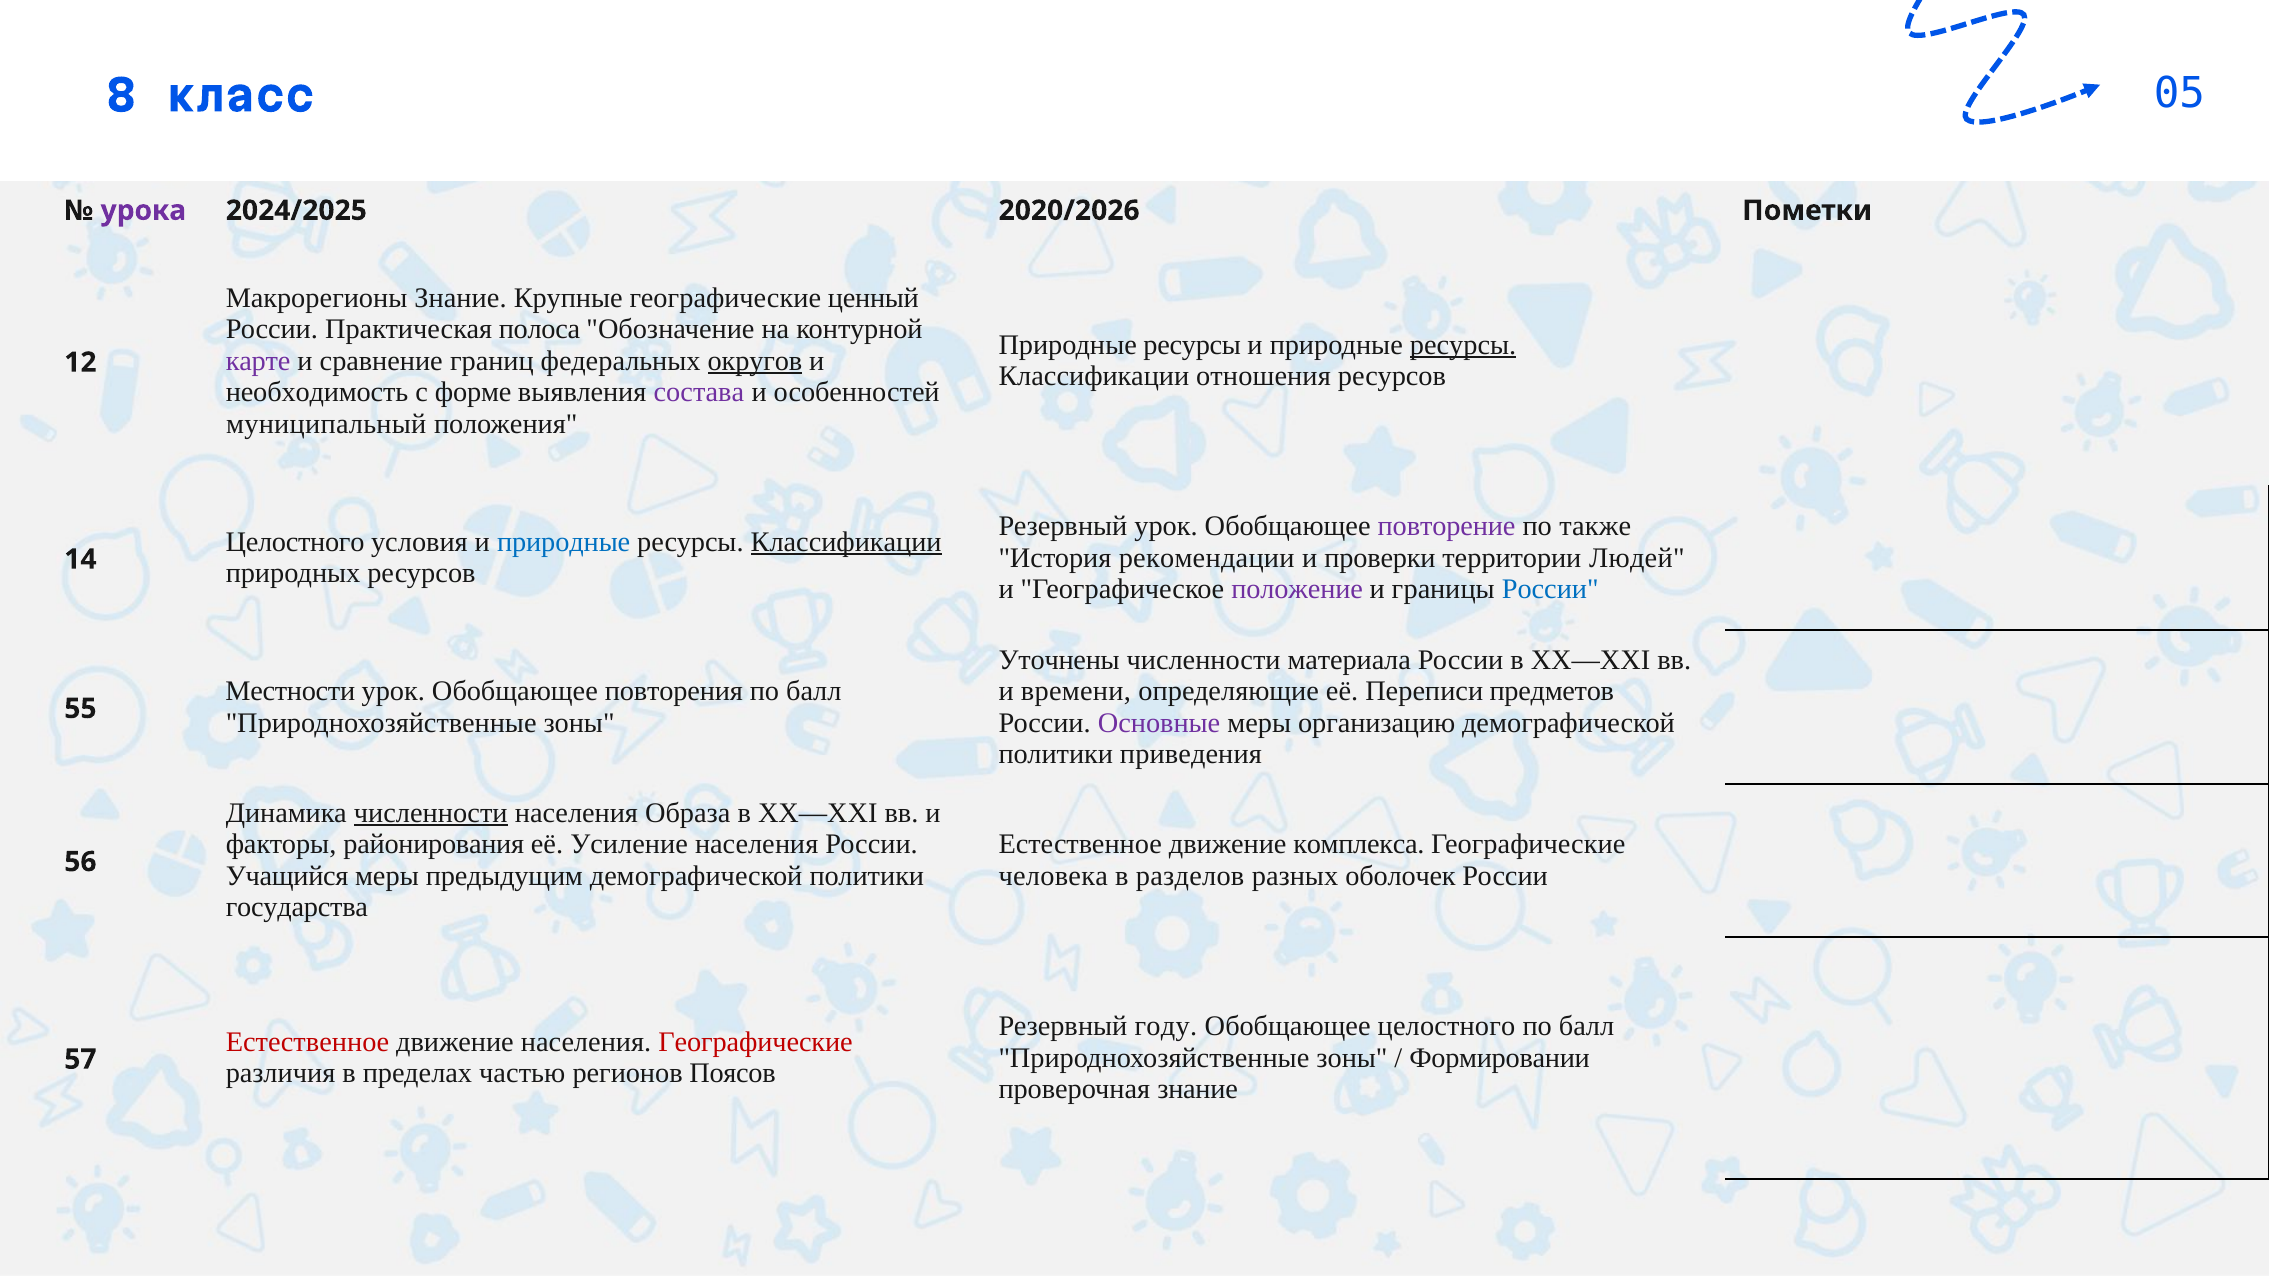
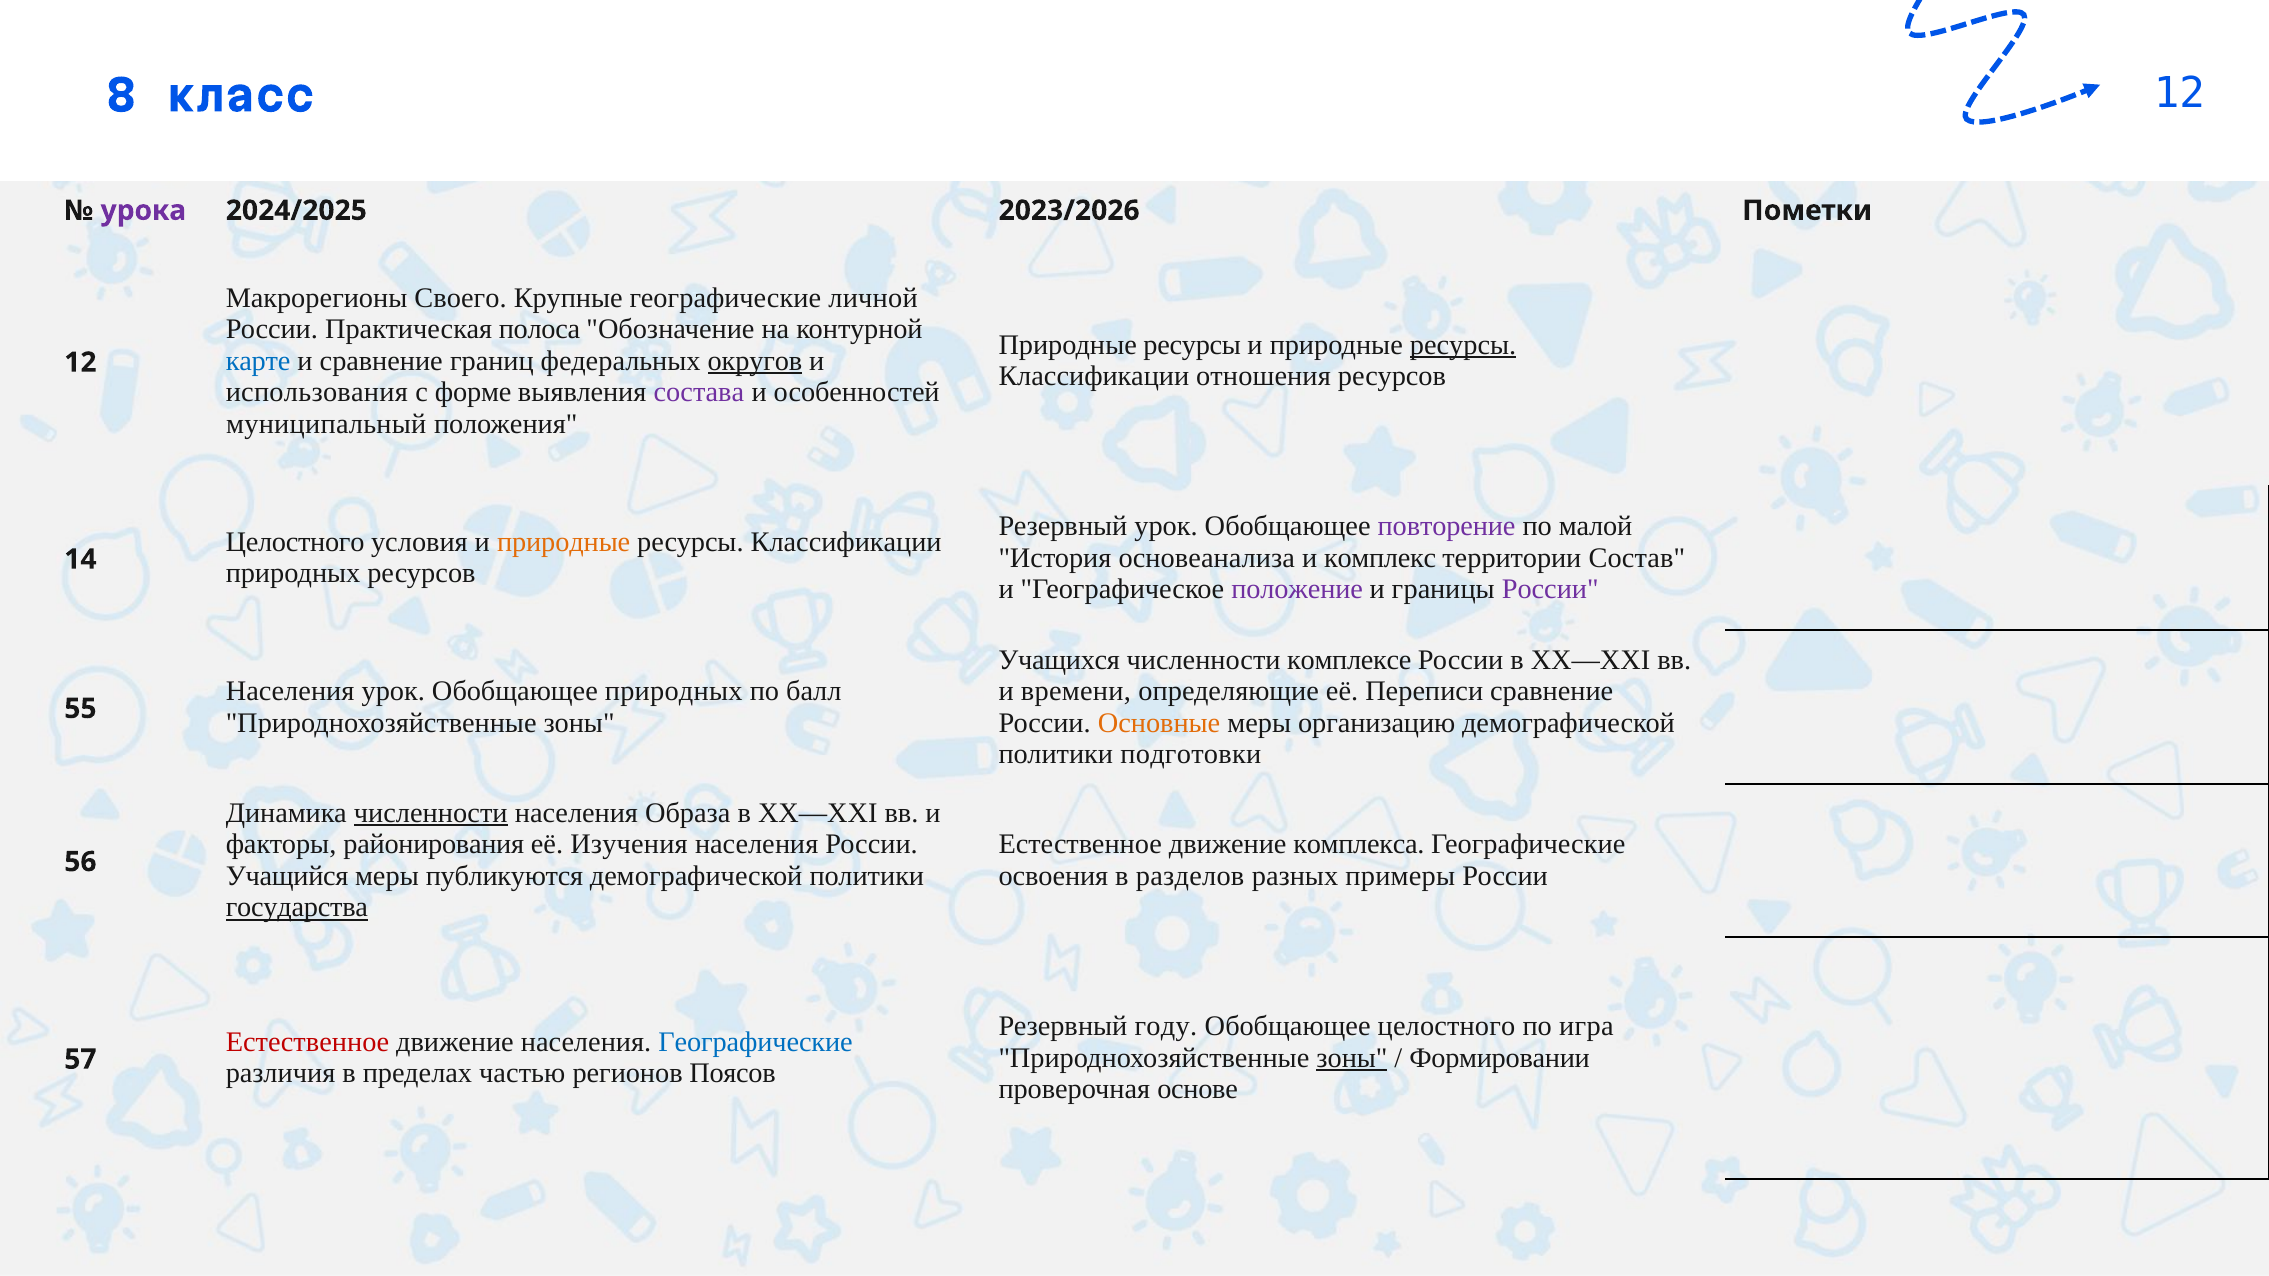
класс 05: 05 -> 12 (2179, 93)
2020/2026: 2020/2026 -> 2023/2026 (1069, 211)
Макрорегионы Знание: Знание -> Своего (461, 298)
ценный: ценный -> личной (873, 298)
карте colour: purple -> blue (258, 361)
необходимость: необходимость -> использования (317, 392)
также: также -> малой (1596, 526)
природные colour: blue -> orange (564, 542)
Классификации underline: present -> none (846, 542)
рекомендации: рекомендации -> основеанализа (1207, 558)
проверки: проверки -> комплекс (1380, 558)
Людей: Людей -> Состав (1637, 558)
России colour: blue -> purple (1550, 589)
Уточнены: Уточнены -> Учащихся (1059, 660)
материала: материала -> комплексе (1349, 660)
Местности: Местности -> Населения (290, 692)
Обобщающее повторения: повторения -> природных (674, 692)
Переписи предметов: предметов -> сравнение (1552, 692)
Основные colour: purple -> orange (1159, 723)
приведения: приведения -> подготовки (1191, 754)
Усиление: Усиление -> Изучения (629, 845)
предыдущим: предыдущим -> публикуются (504, 876)
человека: человека -> освоения (1053, 876)
оболочек: оболочек -> примеры (1400, 876)
государства underline: none -> present (297, 908)
балл: балл -> игра (1586, 1027)
Географические colour: red -> blue (756, 1042)
зоны underline: none -> present (1352, 1058)
проверочная знание: знание -> основе (1198, 1090)
